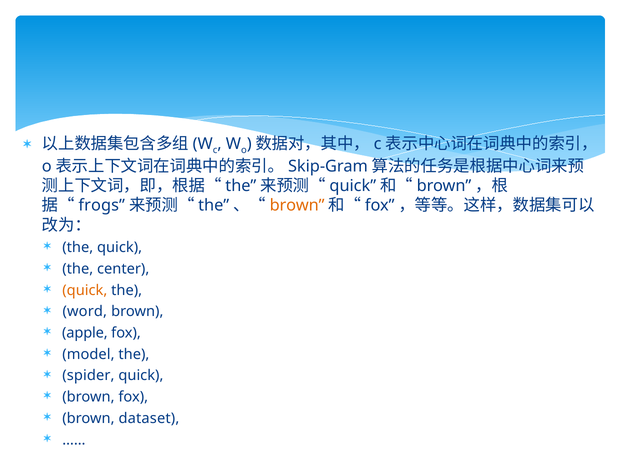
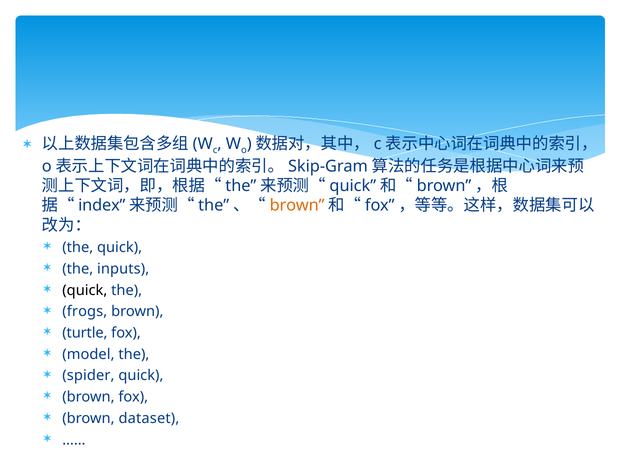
frogs: frogs -> index (102, 206)
center: center -> inputs (123, 269)
quick colour: orange -> black (85, 290)
word: word -> frogs (85, 312)
apple: apple -> turtle (85, 333)
